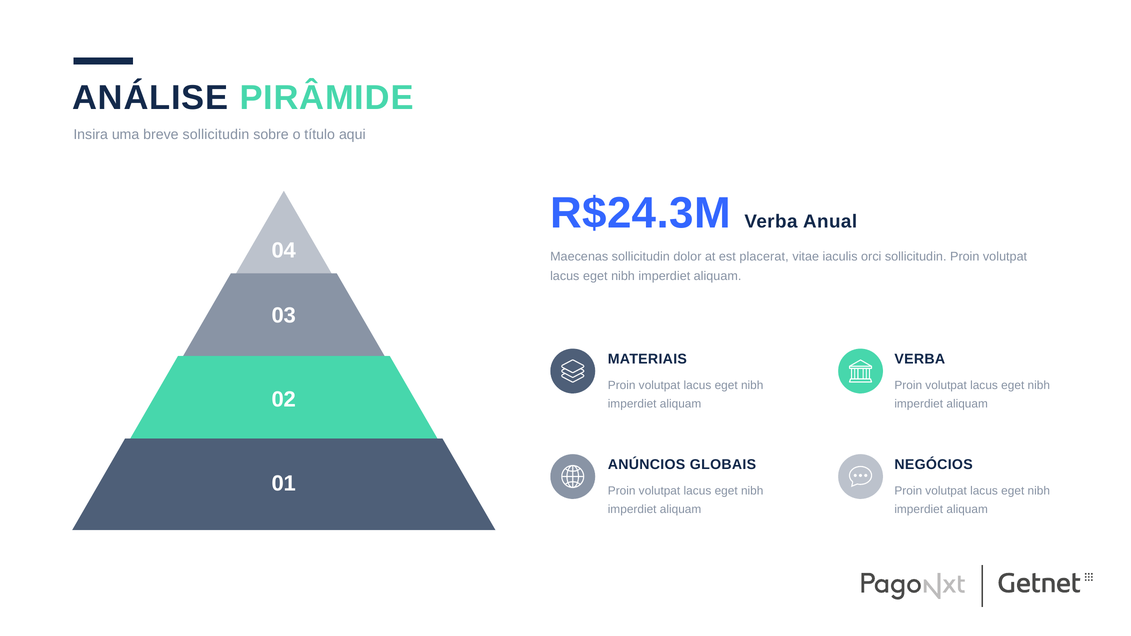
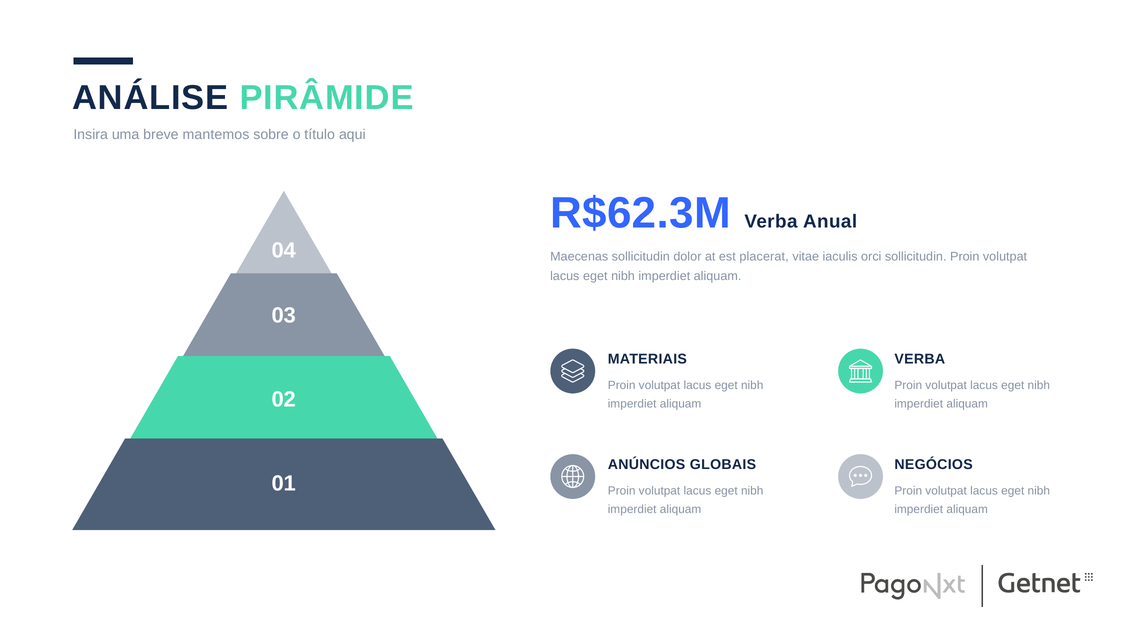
breve sollicitudin: sollicitudin -> mantemos (216, 135)
R$24.3M: R$24.3M -> R$62.3M (640, 213)
